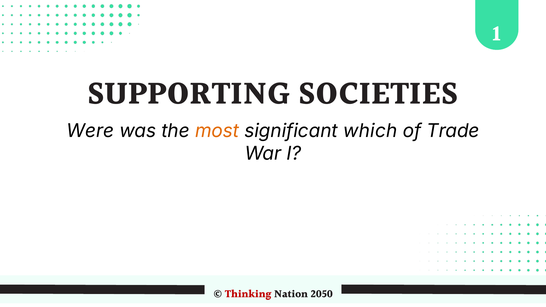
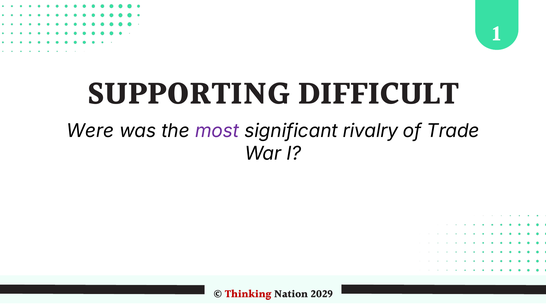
SOCIETIES: SOCIETIES -> DIFFICULT (378, 95)
most colour: orange -> purple (217, 131)
which: which -> rivalry (370, 131)
2050: 2050 -> 2029 (322, 294)
